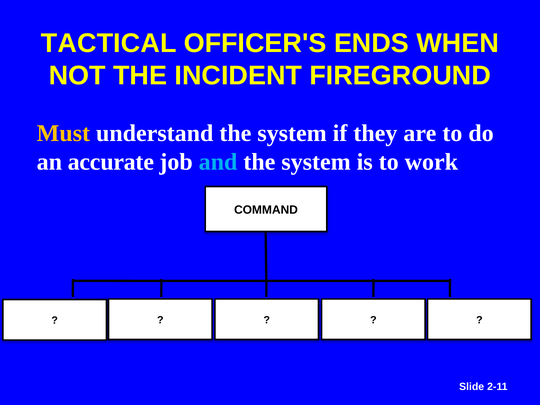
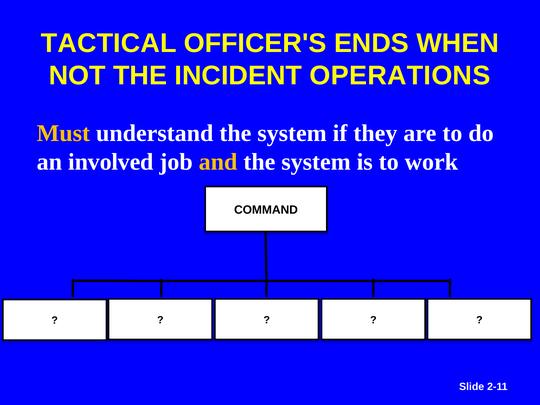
FIREGROUND: FIREGROUND -> OPERATIONS (400, 76)
accurate: accurate -> involved (111, 162)
and colour: light blue -> yellow (218, 162)
